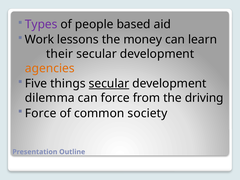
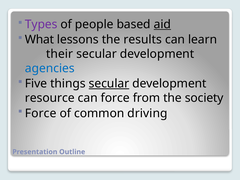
aid underline: none -> present (162, 24)
Work: Work -> What (39, 40)
money: money -> results (143, 40)
agencies colour: orange -> blue (50, 68)
dilemma: dilemma -> resource (50, 98)
driving: driving -> society (204, 98)
society: society -> driving (147, 113)
